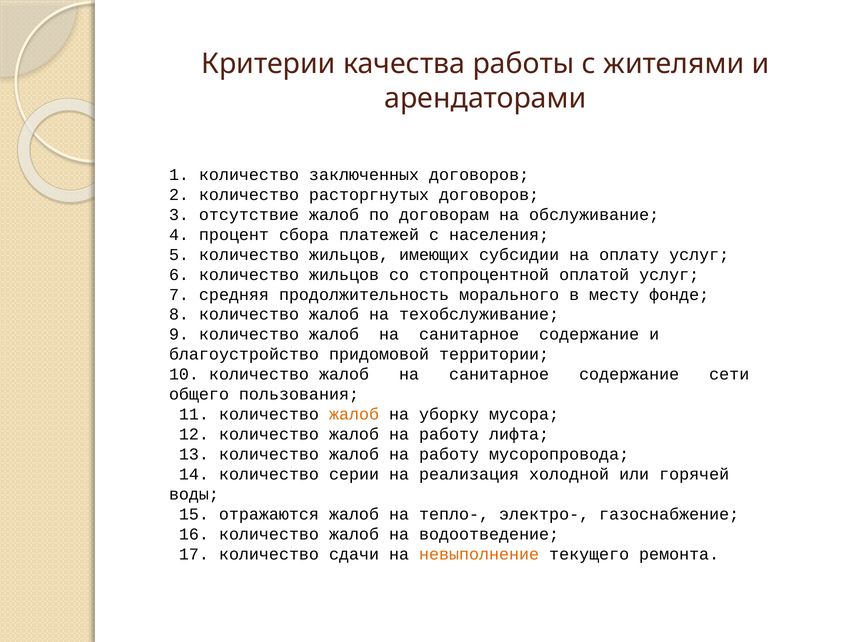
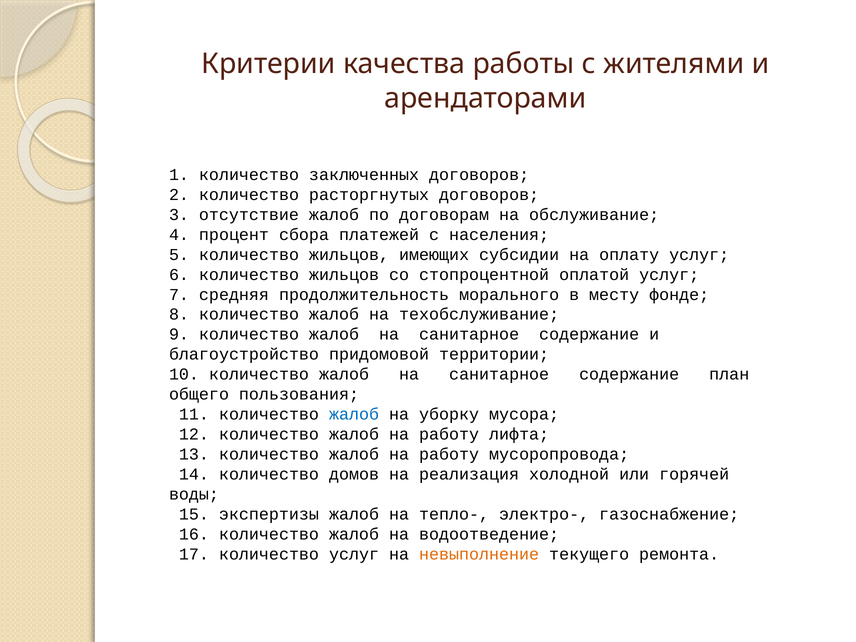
сети: сети -> план (729, 374)
жалоб colour: orange -> blue (354, 414)
серии: серии -> домов (354, 474)
отражаются: отражаются -> экспертизы (269, 514)
количество сдачи: сдачи -> услуг (354, 554)
